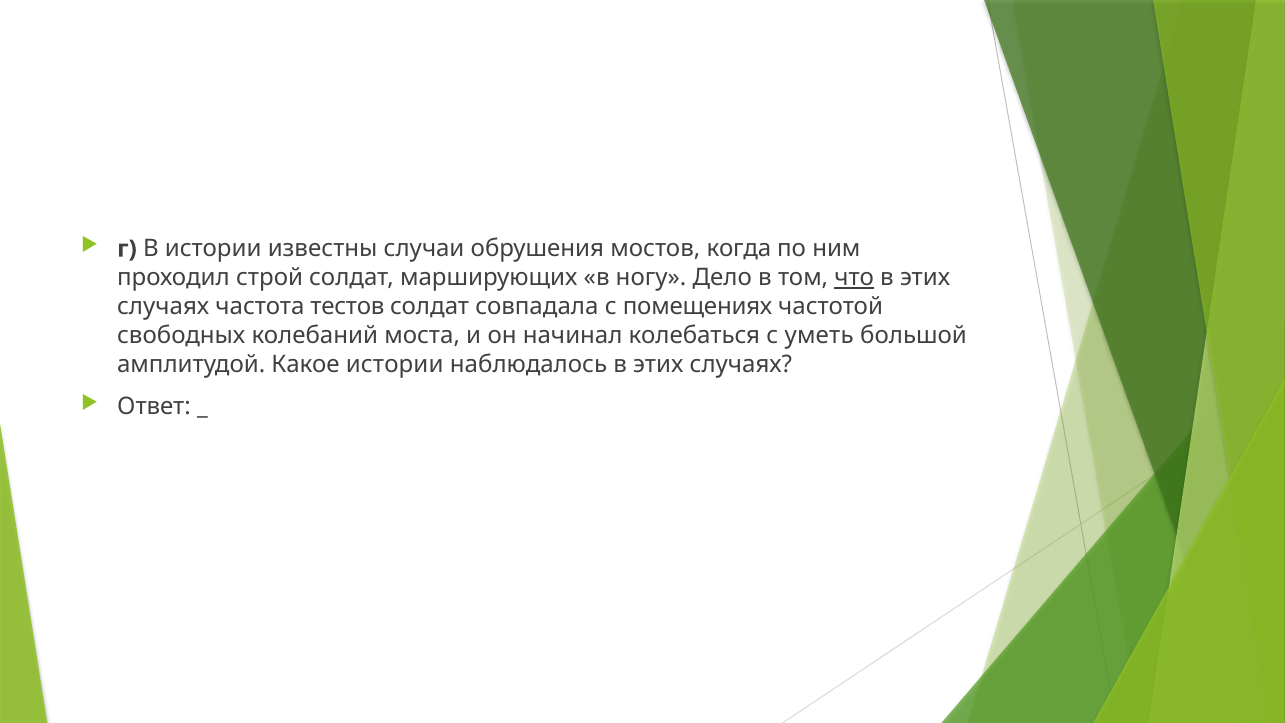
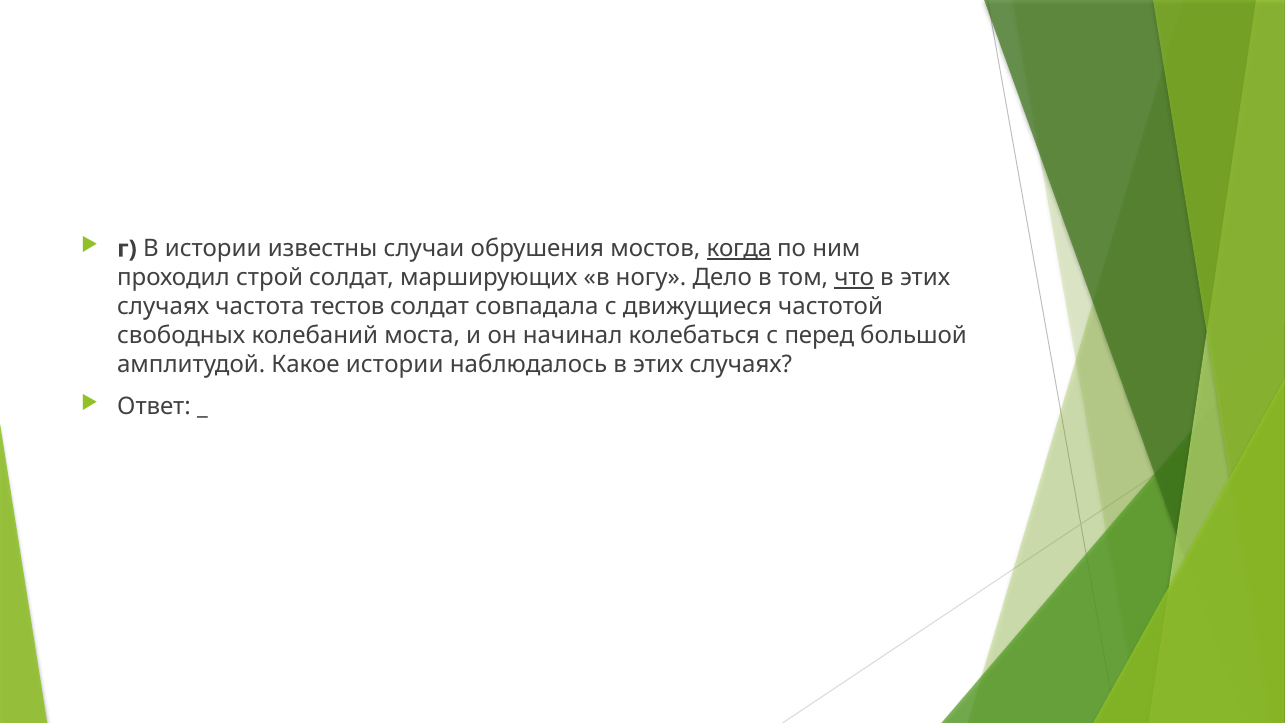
когда underline: none -> present (739, 249)
помещениях: помещениях -> движущиеся (697, 307)
уметь: уметь -> перед (819, 335)
